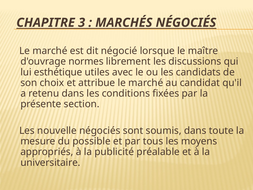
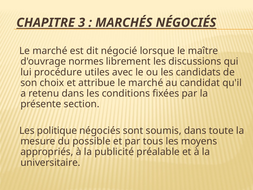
esthétique: esthétique -> procédure (58, 72)
nouvelle: nouvelle -> politique (57, 130)
